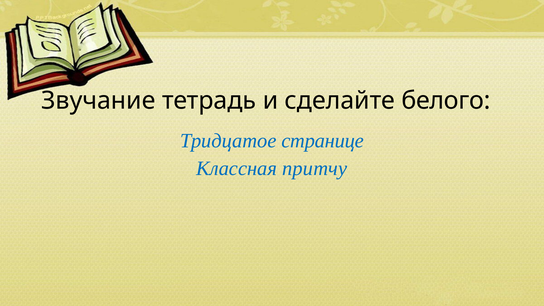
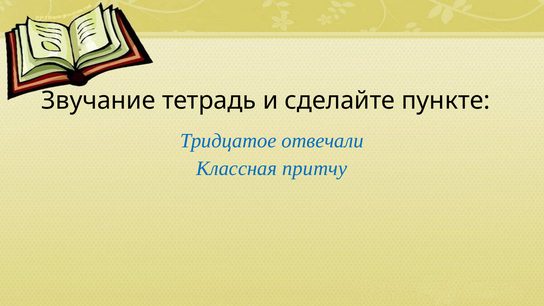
белого: белого -> пункте (446, 100)
странице: странице -> отвечали (323, 141)
